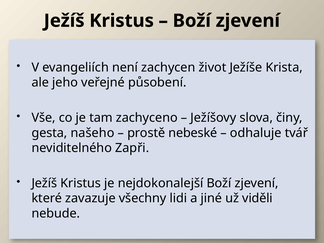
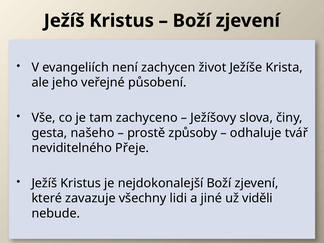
nebeské: nebeské -> způsoby (193, 133)
Zapři: Zapři -> Přeje (132, 148)
